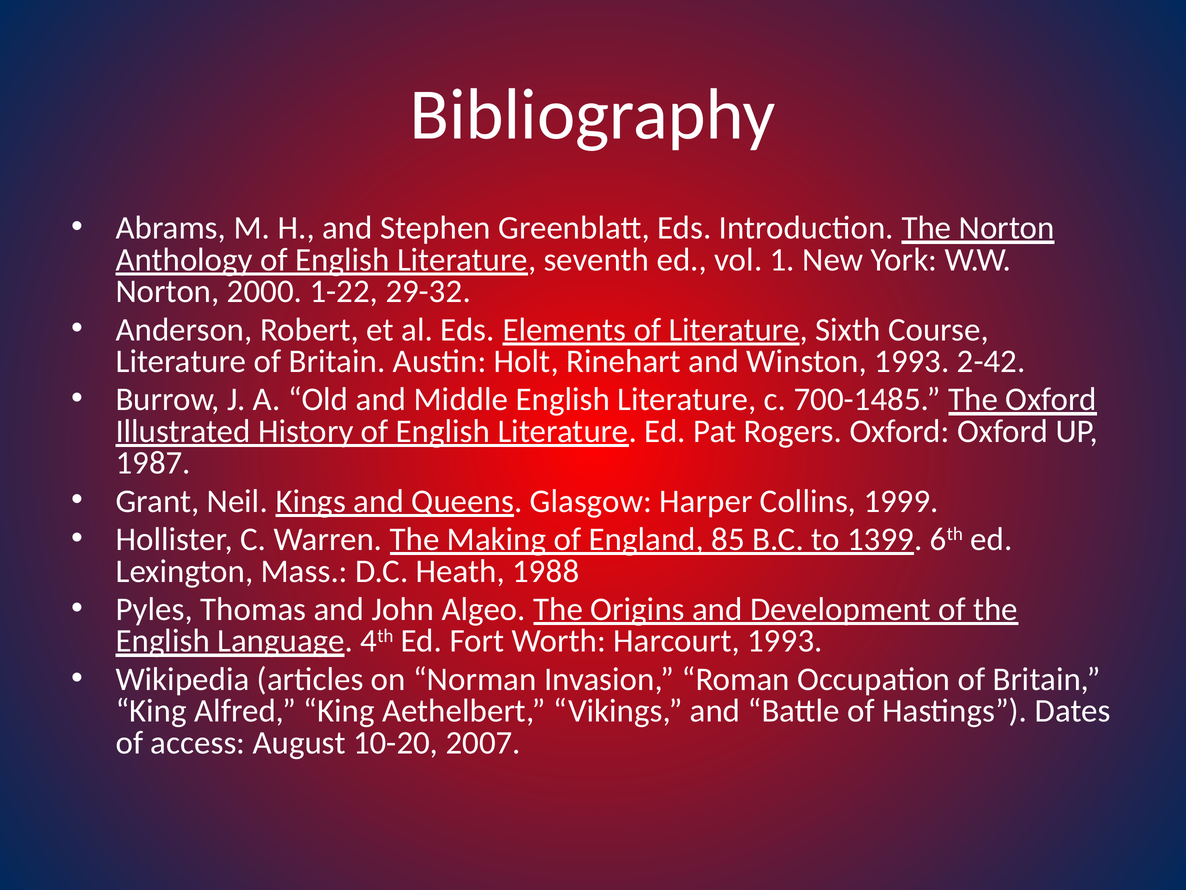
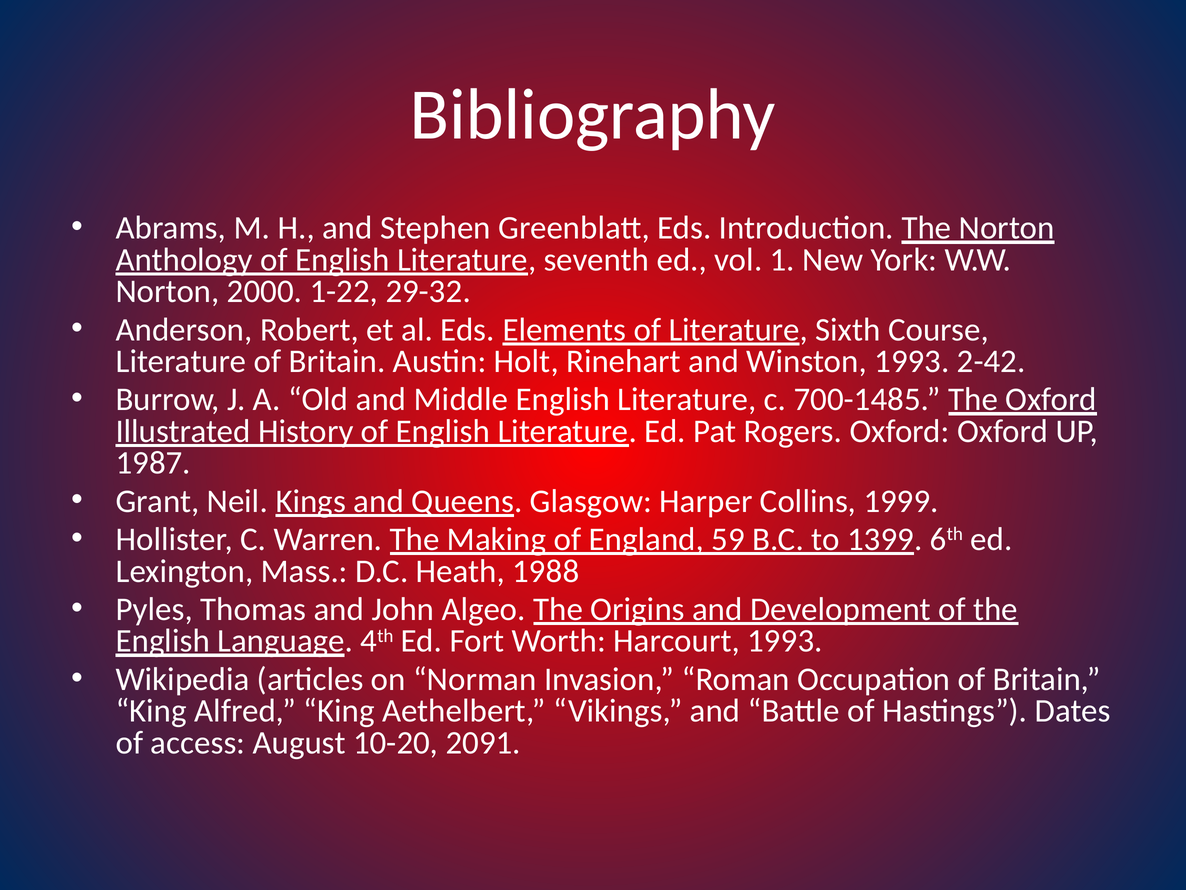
85: 85 -> 59 (728, 539)
2007: 2007 -> 2091 (483, 742)
